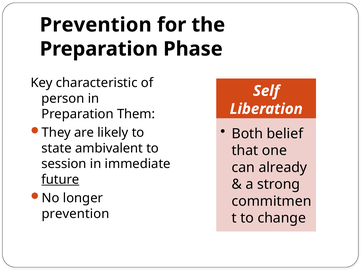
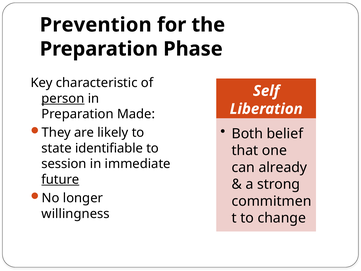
person underline: none -> present (63, 98)
Them: Them -> Made (136, 114)
ambivalent: ambivalent -> identifiable (109, 148)
prevention: prevention -> willingness (76, 214)
